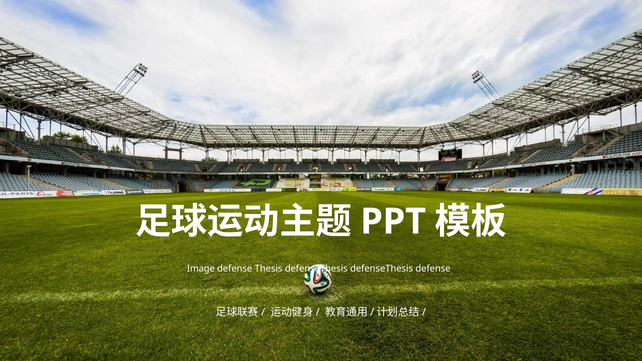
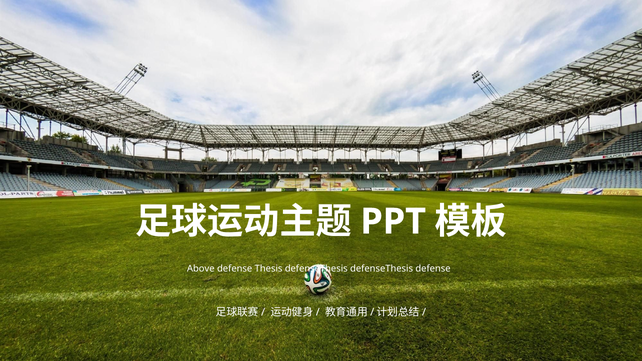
Image: Image -> Above (201, 269)
